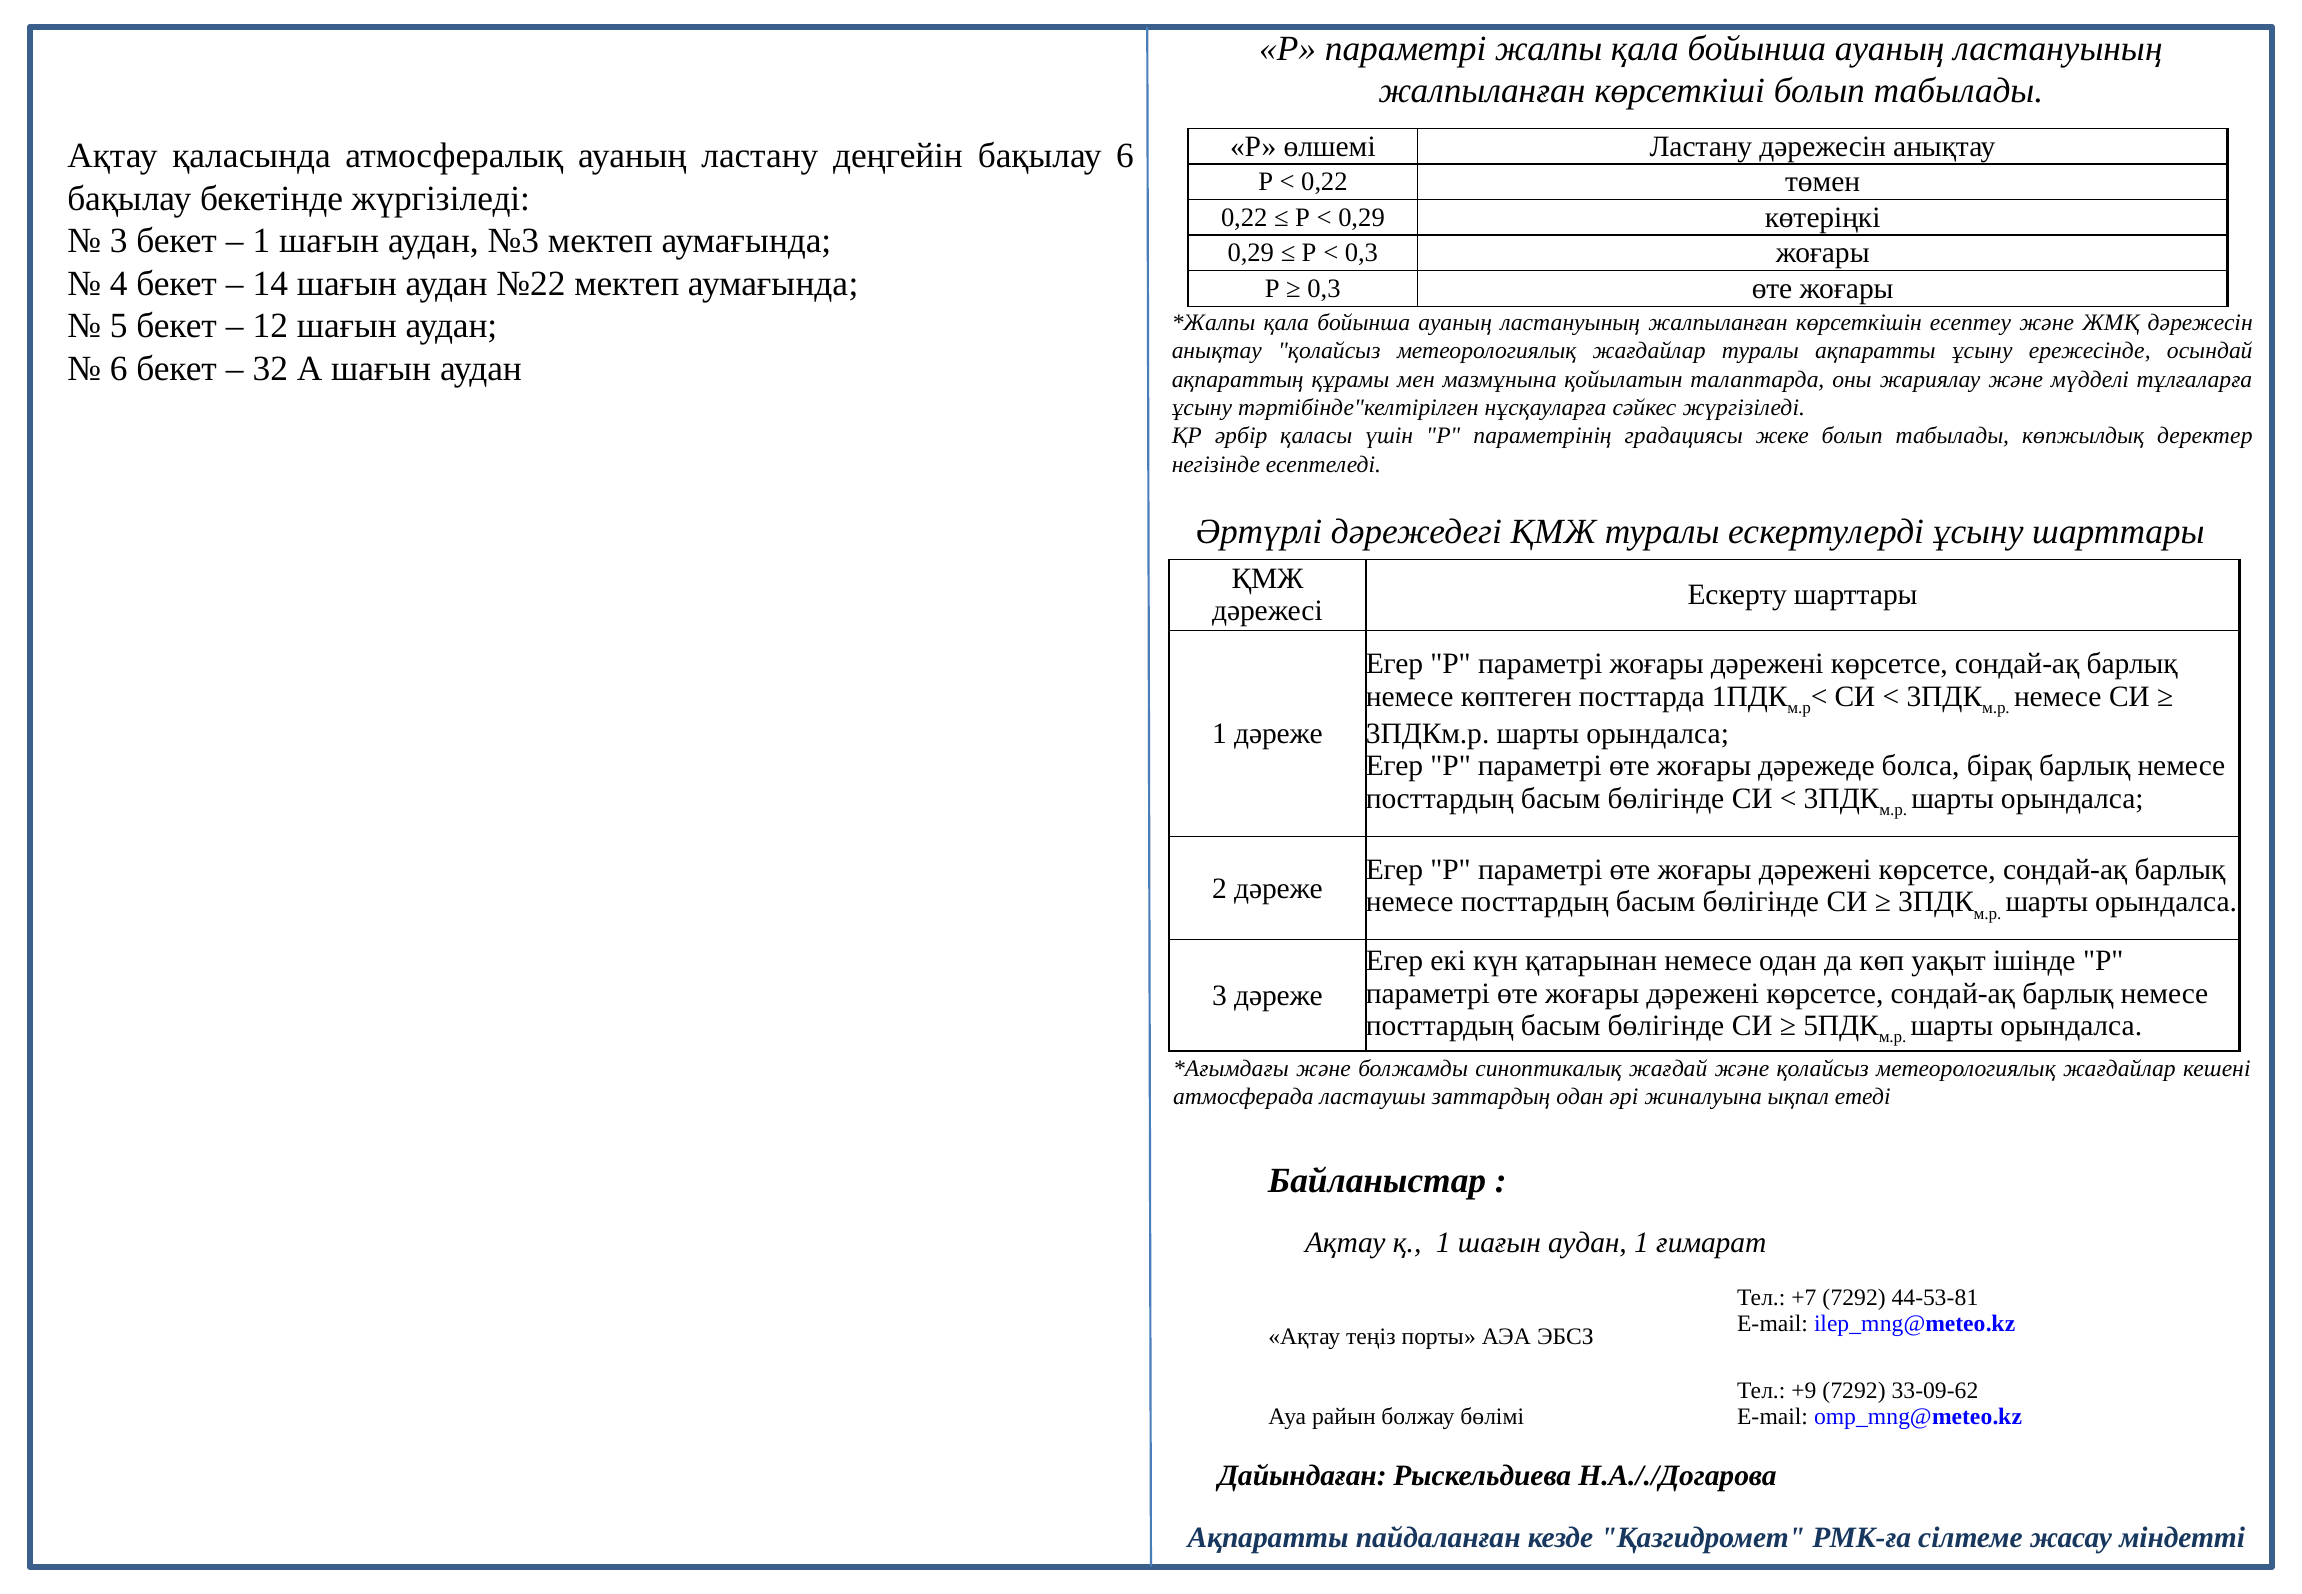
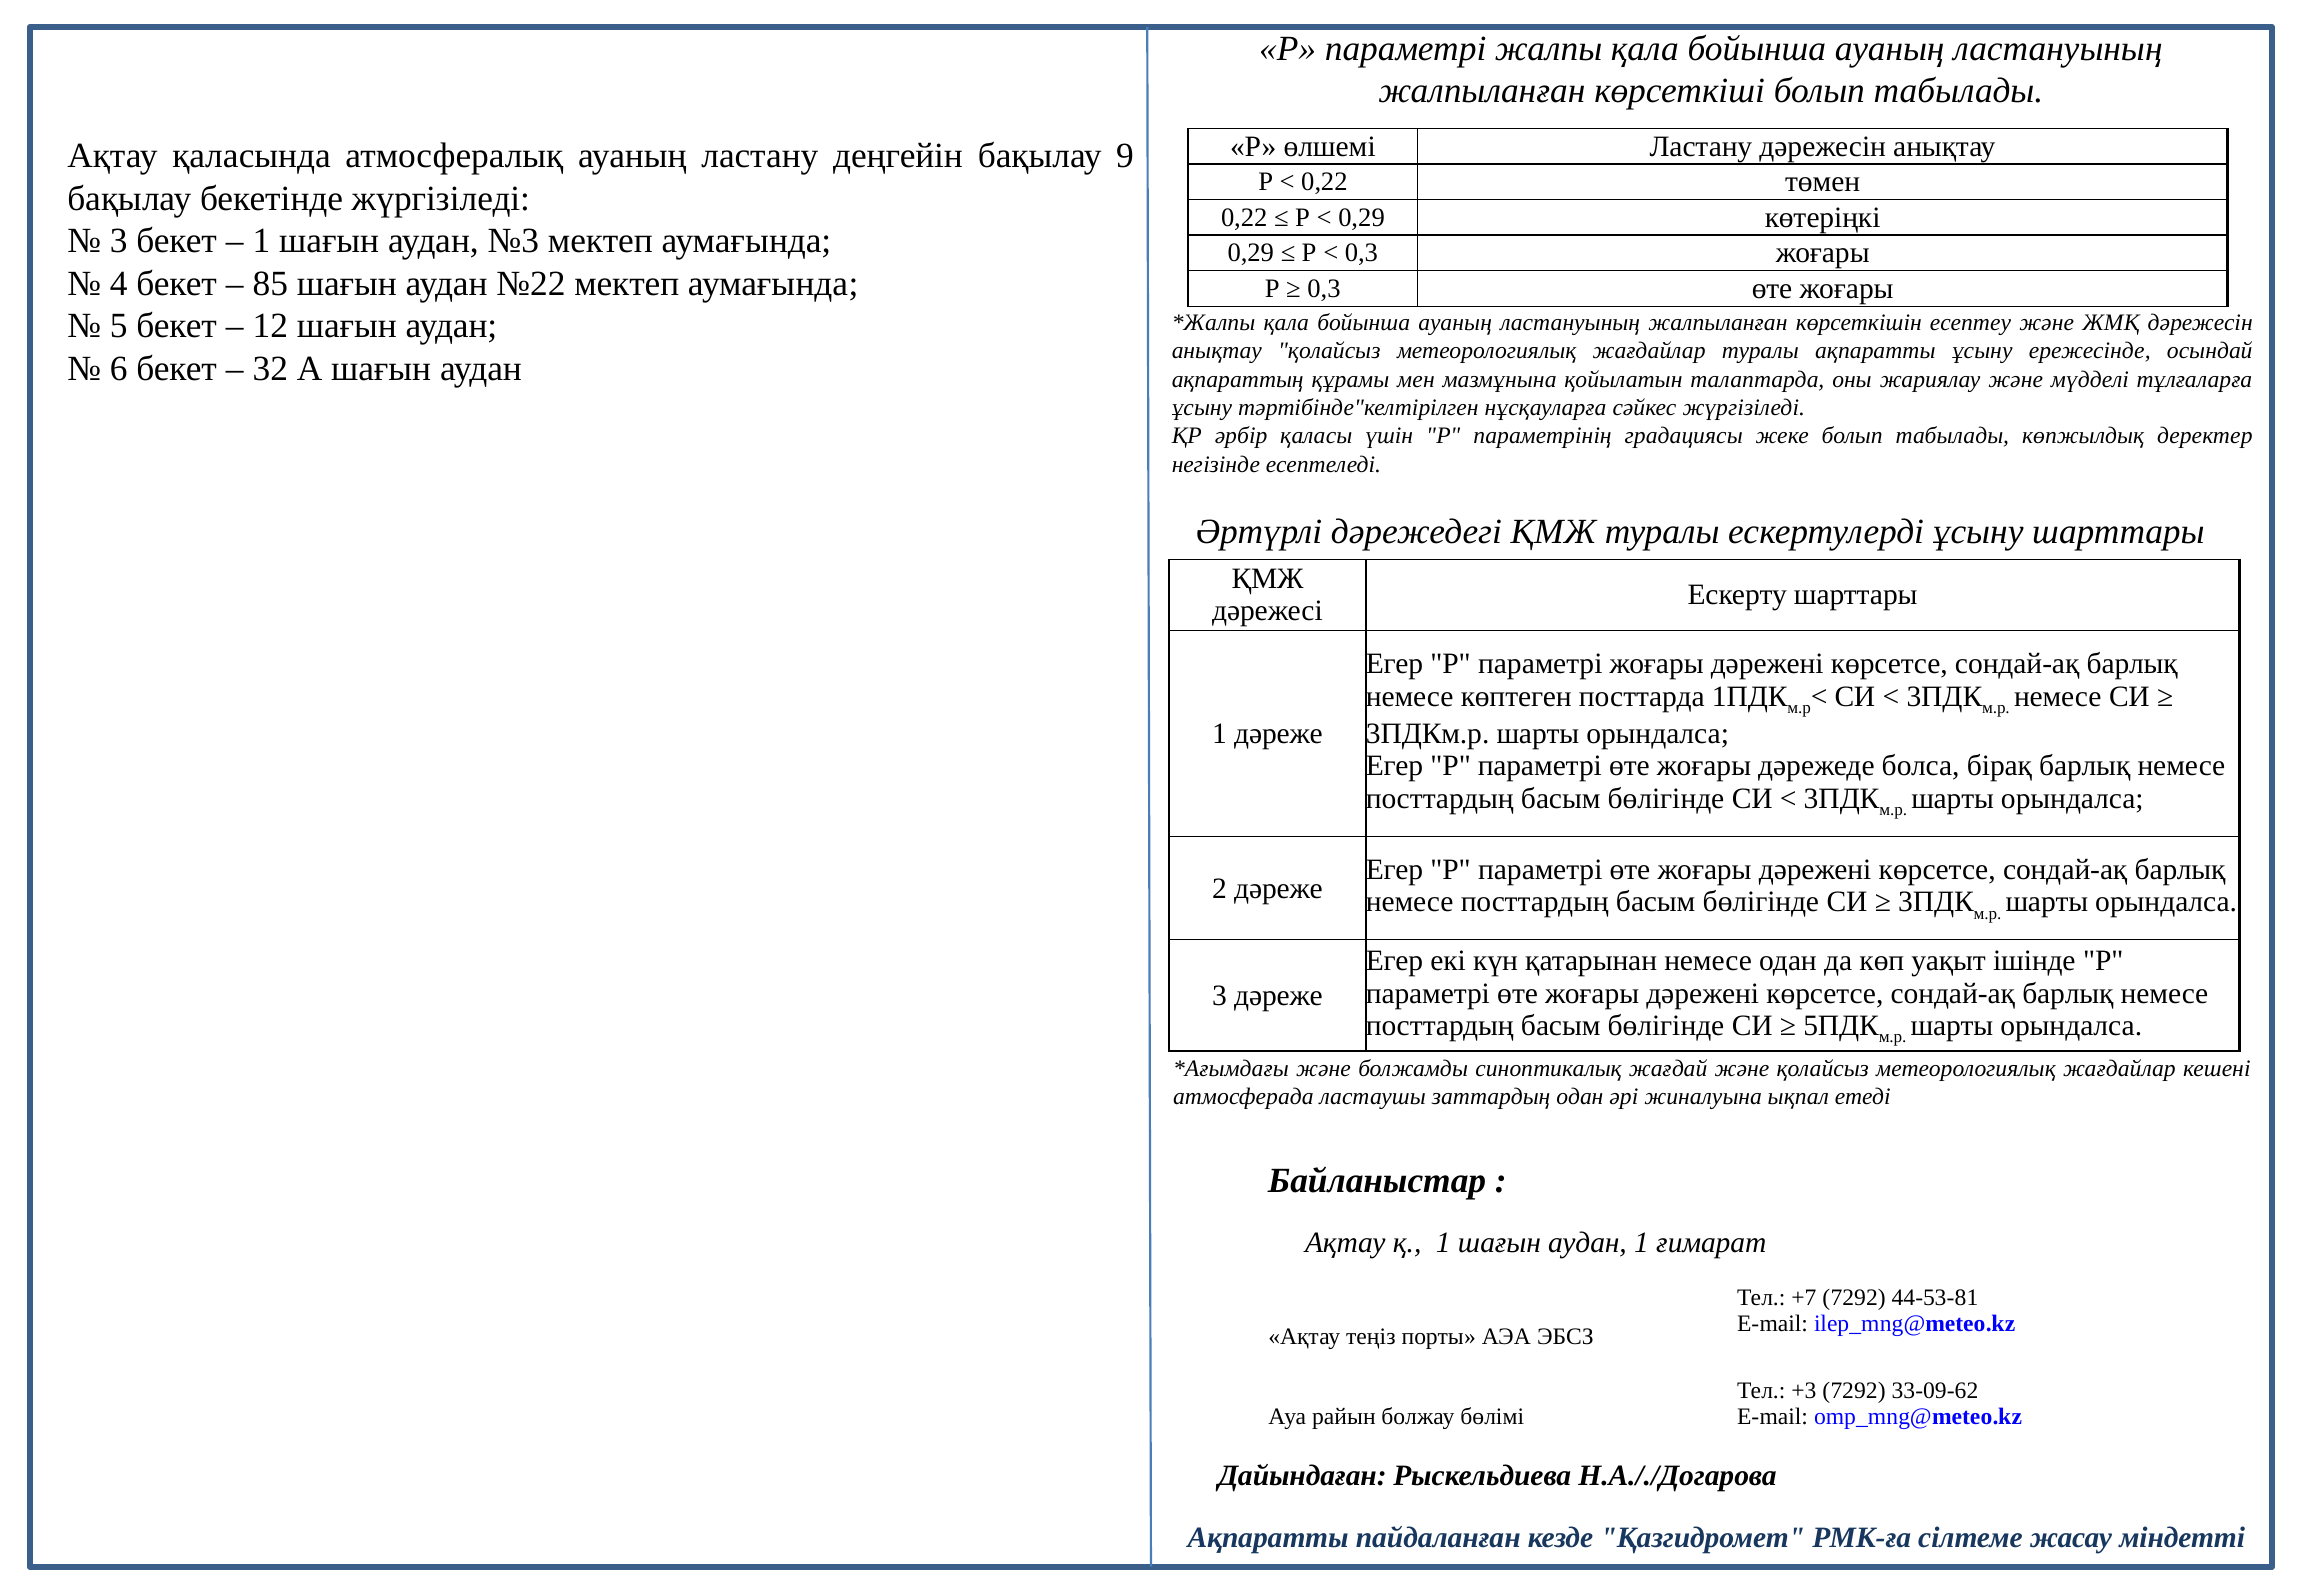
бақылау 6: 6 -> 9 (1125, 156)
14: 14 -> 85 (270, 283)
+9: +9 -> +3 (1804, 1390)
